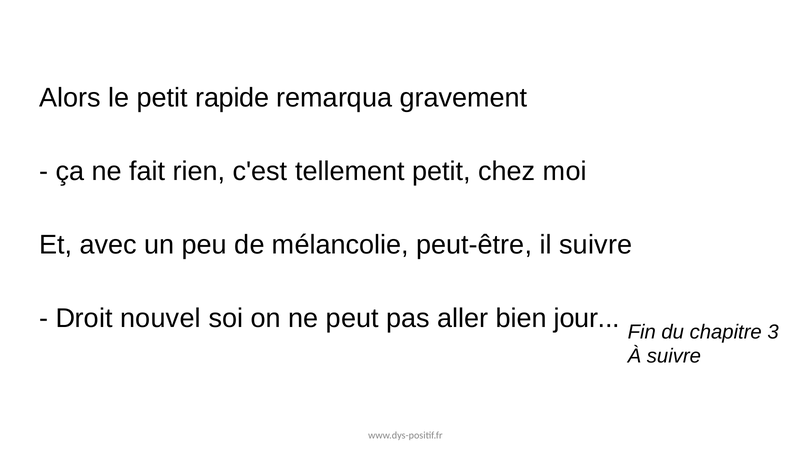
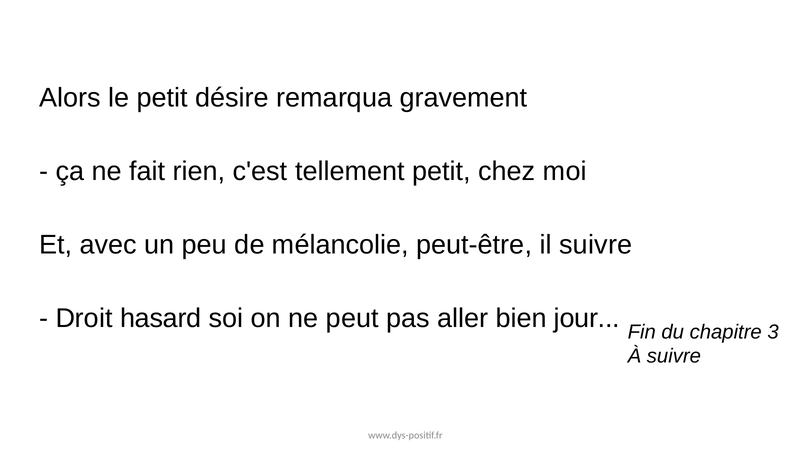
rapide: rapide -> désire (232, 98)
nouvel: nouvel -> hasard (161, 318)
